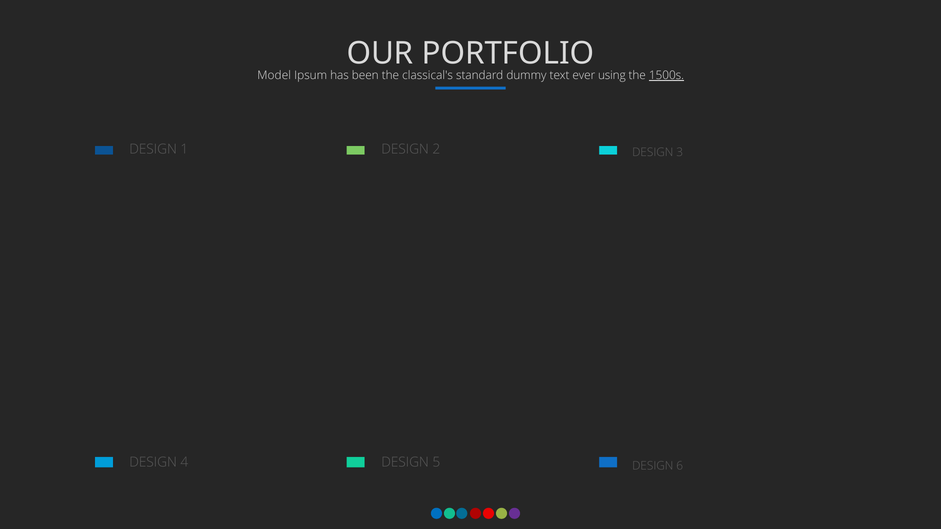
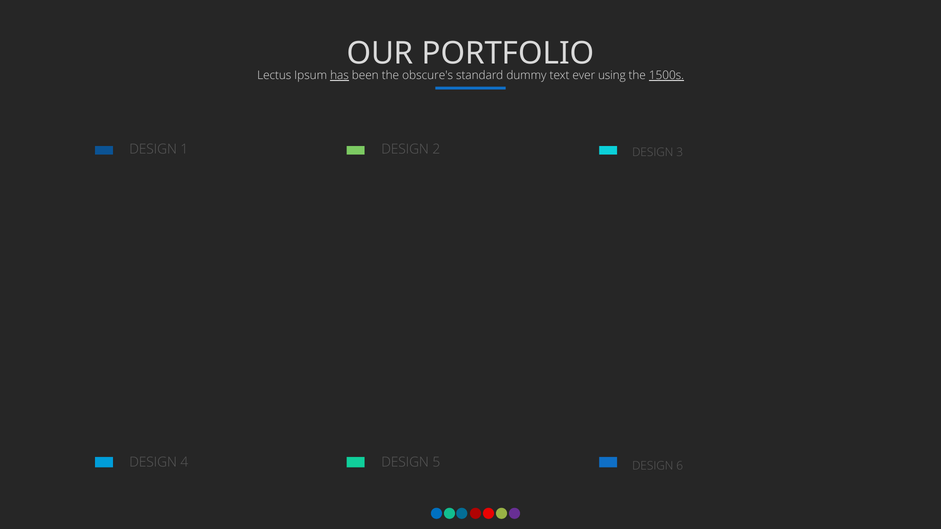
Model: Model -> Lectus (274, 75)
has underline: none -> present (339, 75)
classical's: classical's -> obscure's (428, 75)
